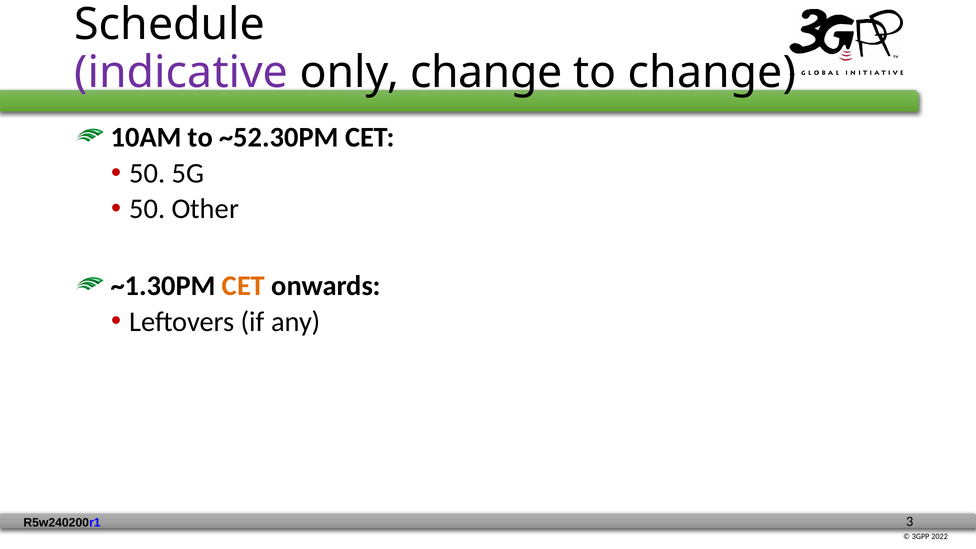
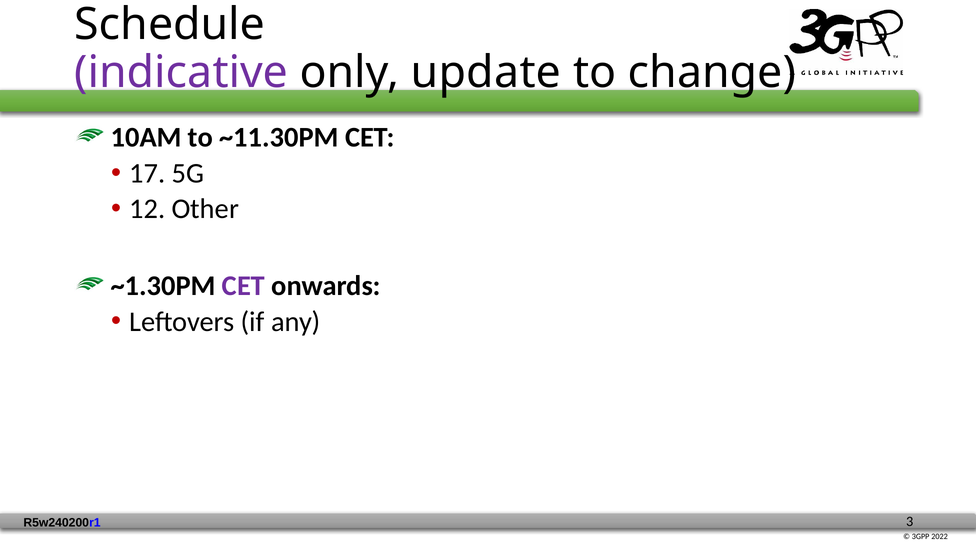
only change: change -> update (486, 73)
~52.30PM: ~52.30PM -> ~11.30PM (279, 137)
50: 50 -> 17 (147, 173)
50: 50 -> 12 (147, 209)
CET colour: orange -> purple (243, 286)
